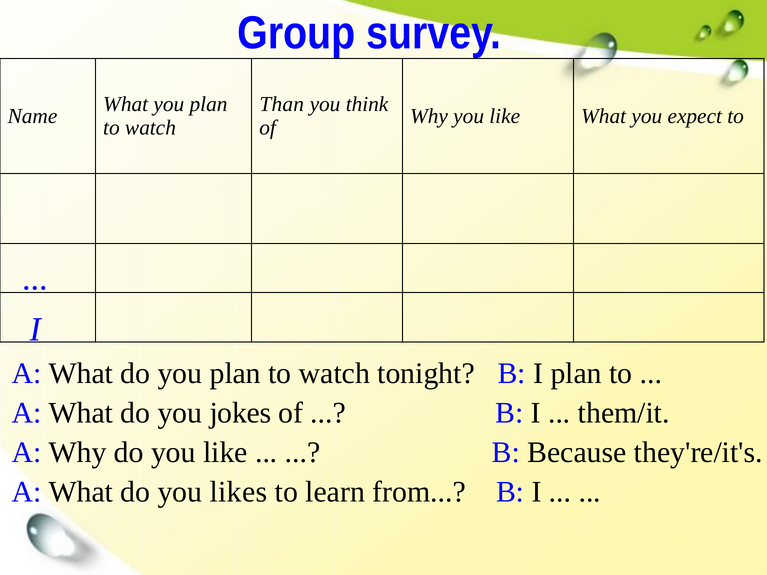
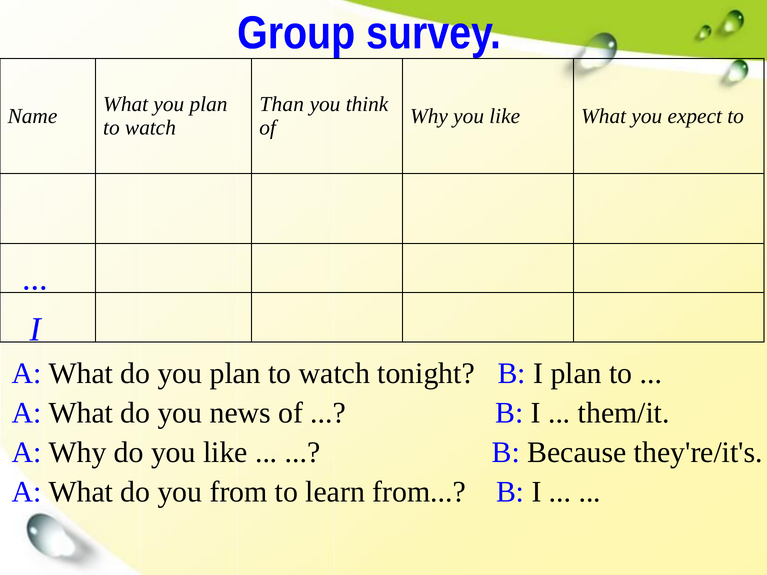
jokes: jokes -> news (240, 413)
you likes: likes -> from (239, 492)
